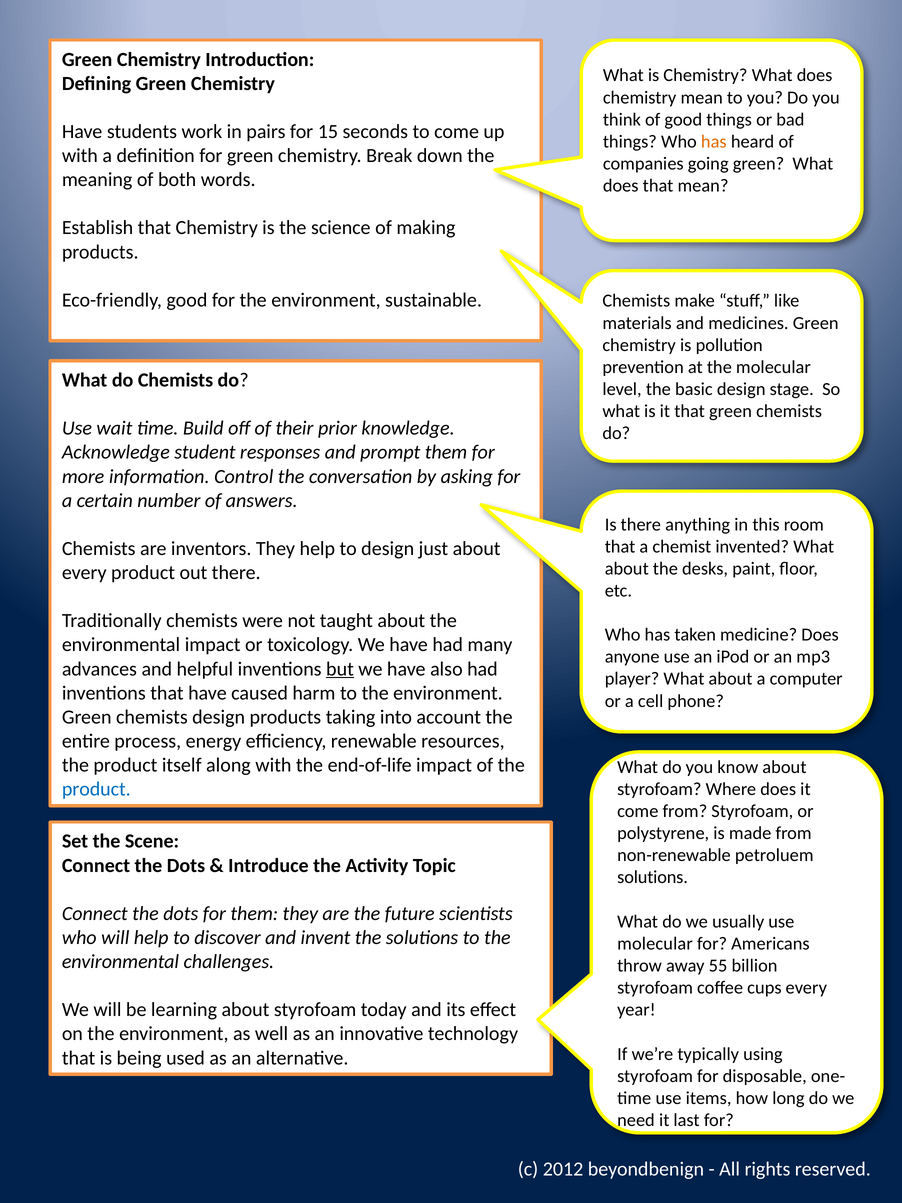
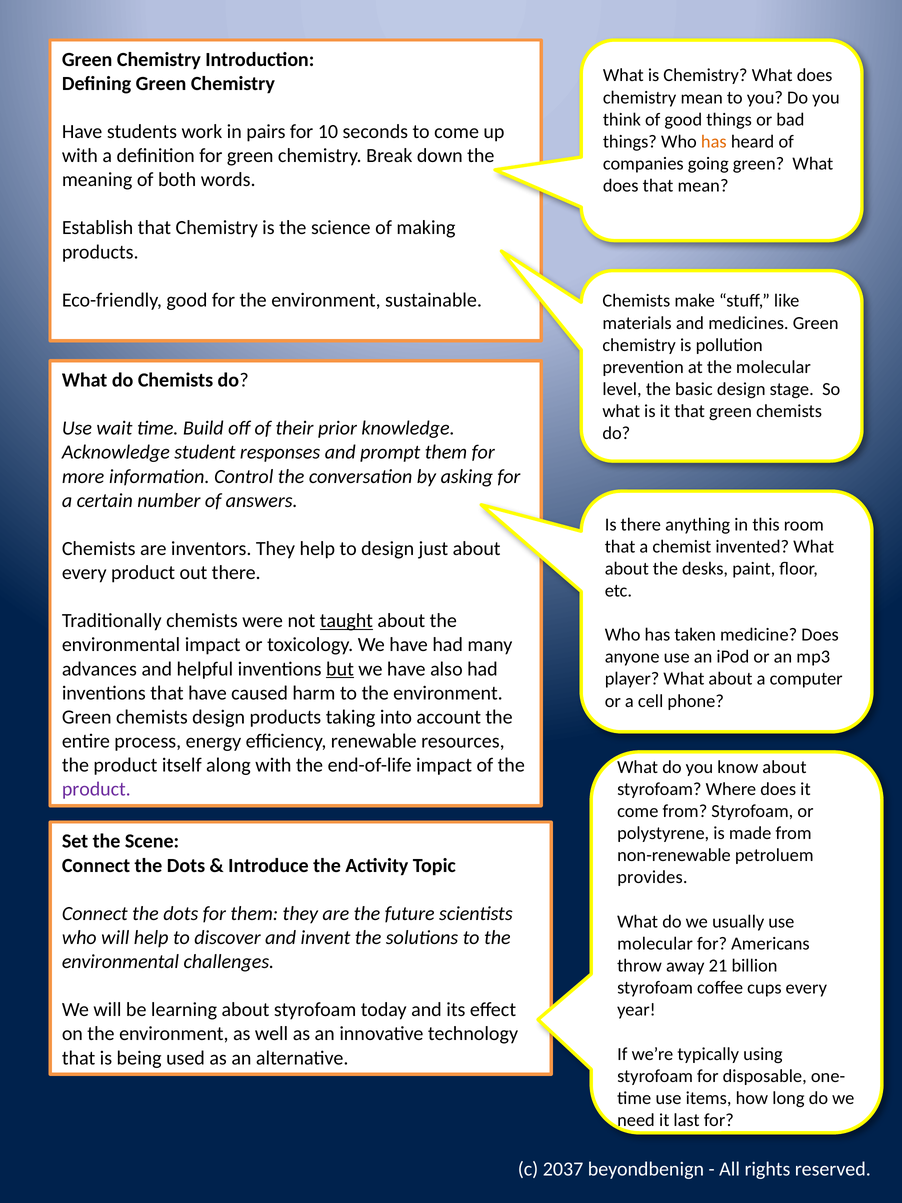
15: 15 -> 10 (328, 132)
taught underline: none -> present (346, 621)
product colour: blue -> purple (96, 789)
solutions: solutions -> provides (652, 877)
55: 55 -> 21 (718, 965)
2012: 2012 -> 2037 (563, 1169)
